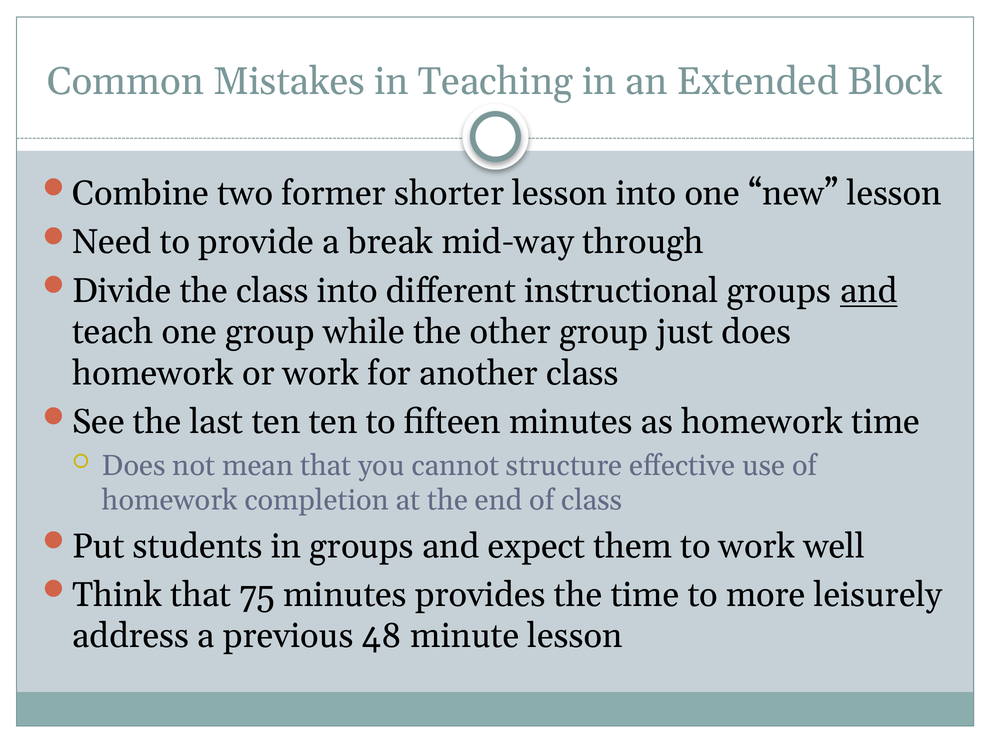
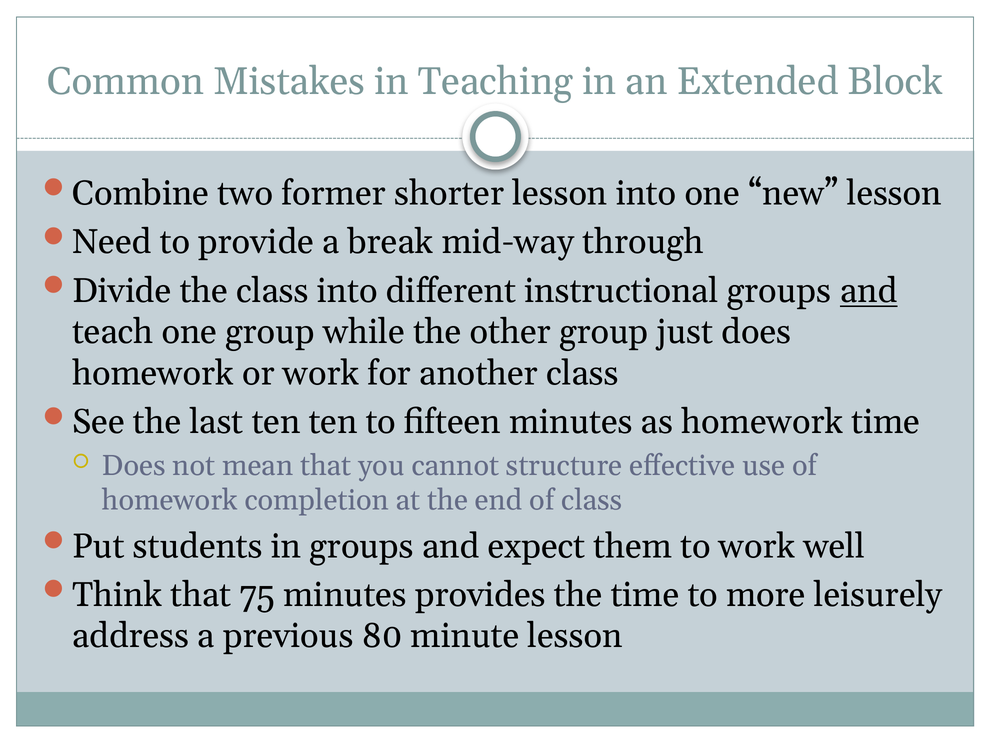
48: 48 -> 80 (382, 636)
